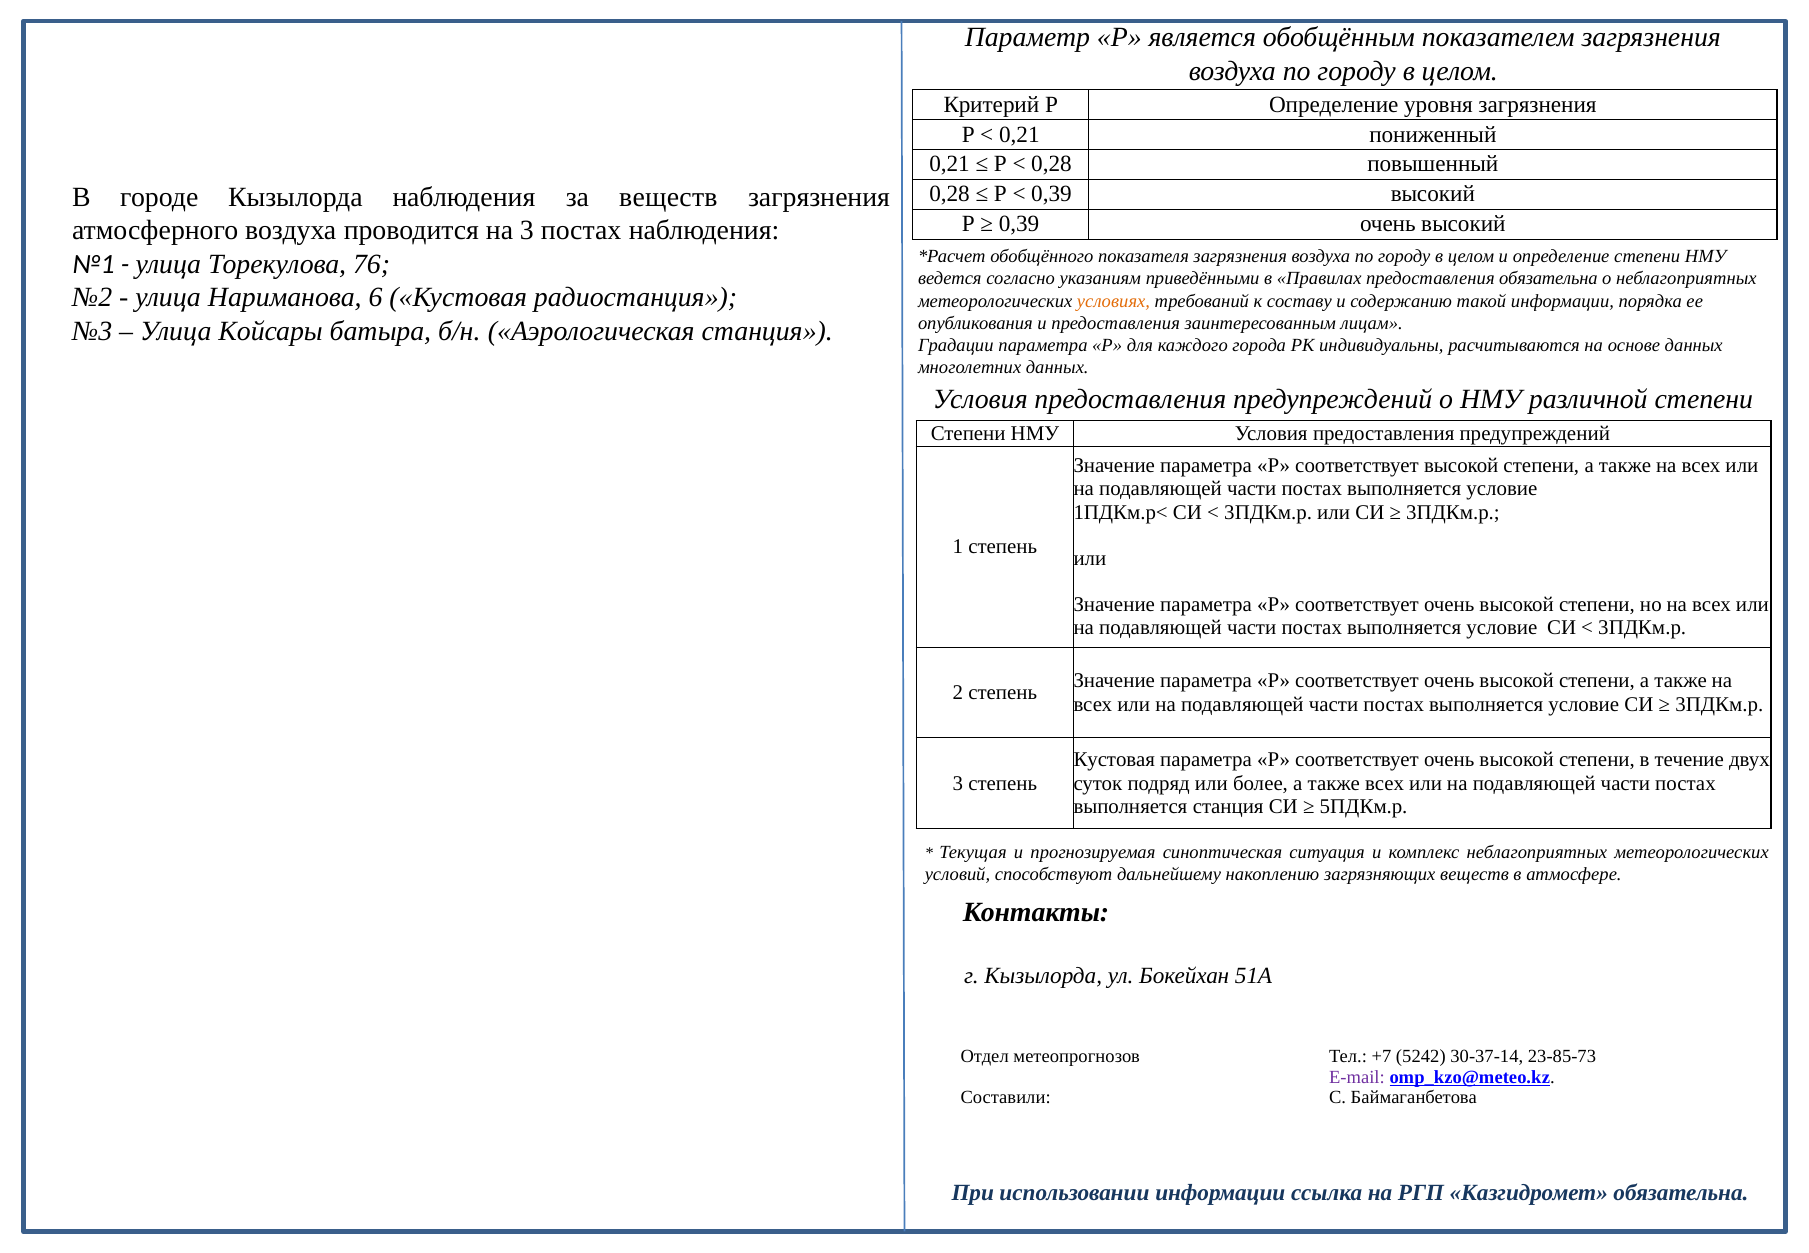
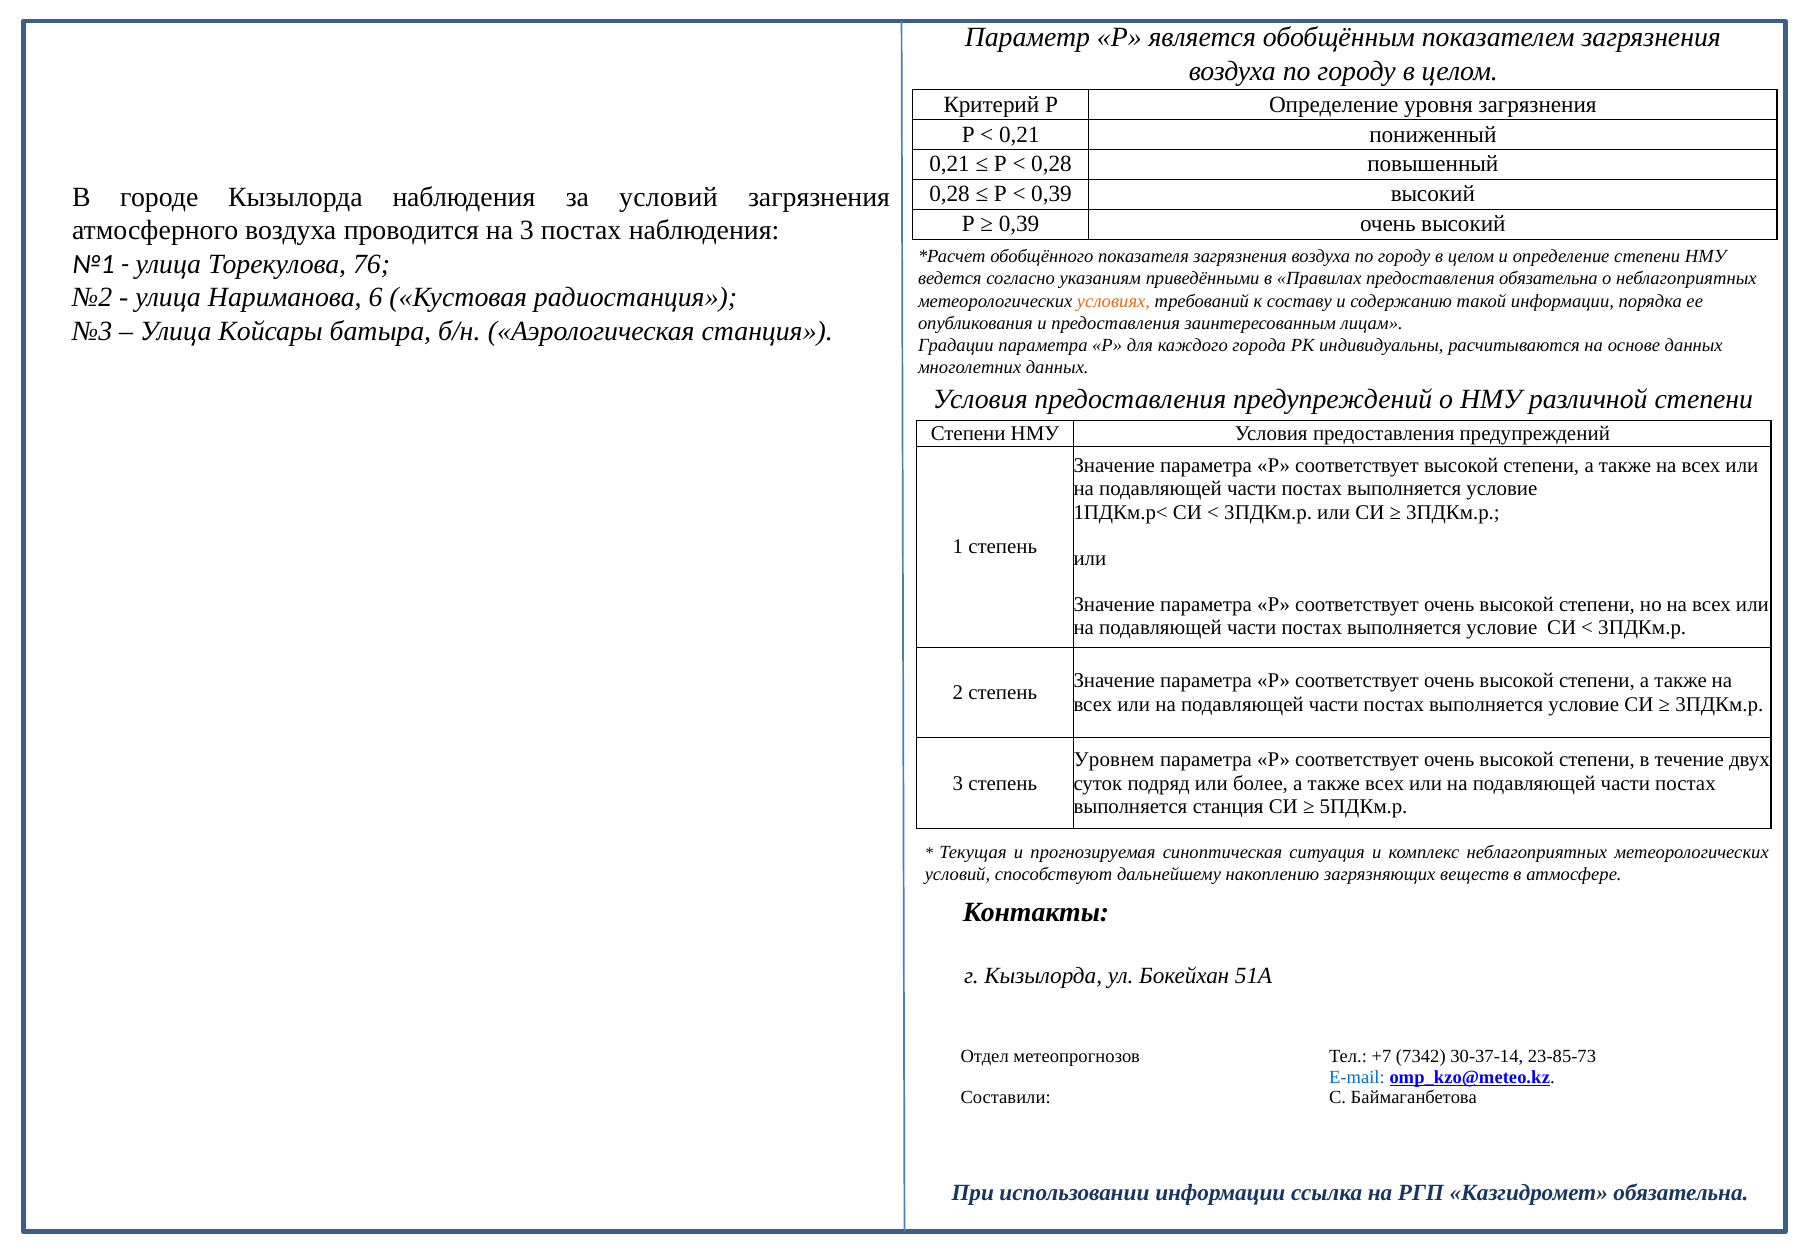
за веществ: веществ -> условий (668, 197)
Кустовая: Кустовая -> Уровнем (1114, 760)
5242: 5242 -> 7342 (1421, 1056)
E-mail colour: purple -> blue (1357, 1077)
